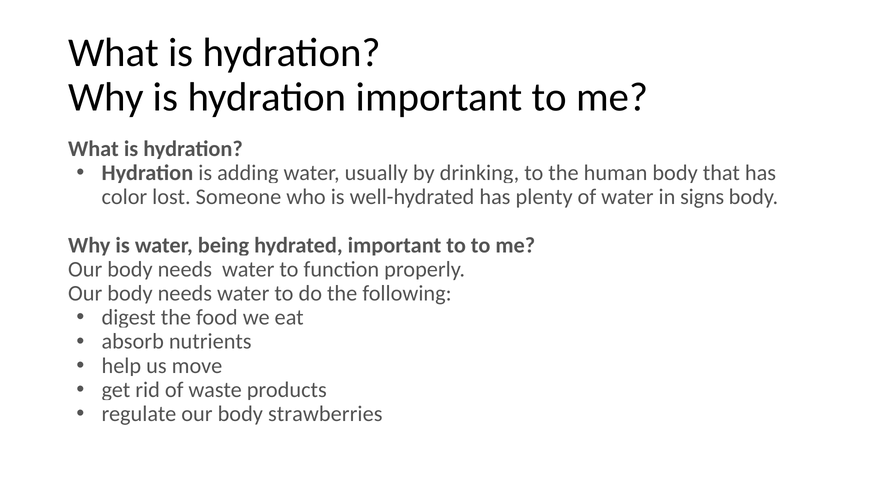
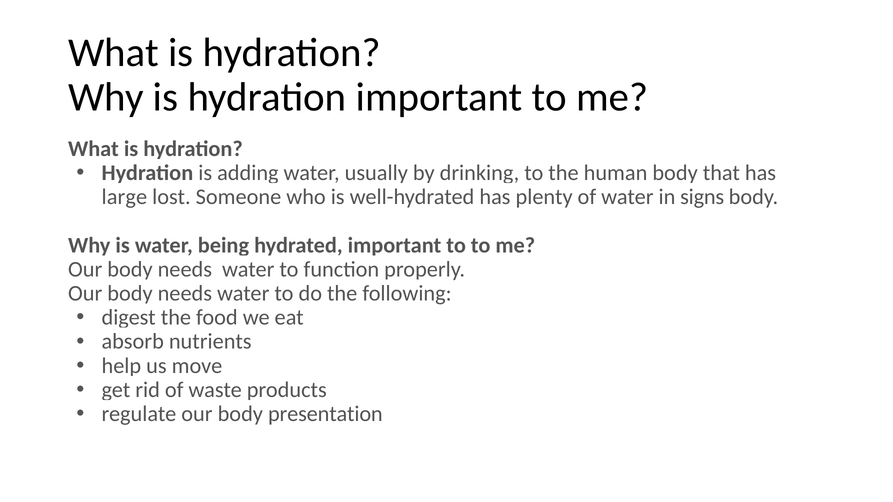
color: color -> large (124, 197)
strawberries: strawberries -> presentation (325, 414)
